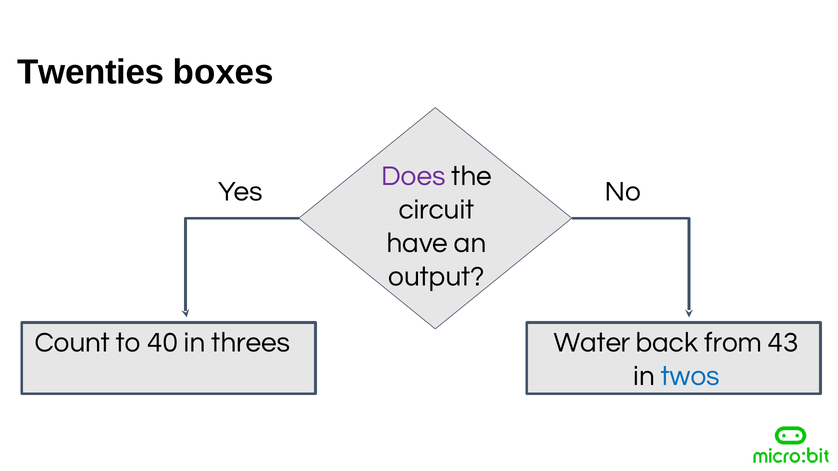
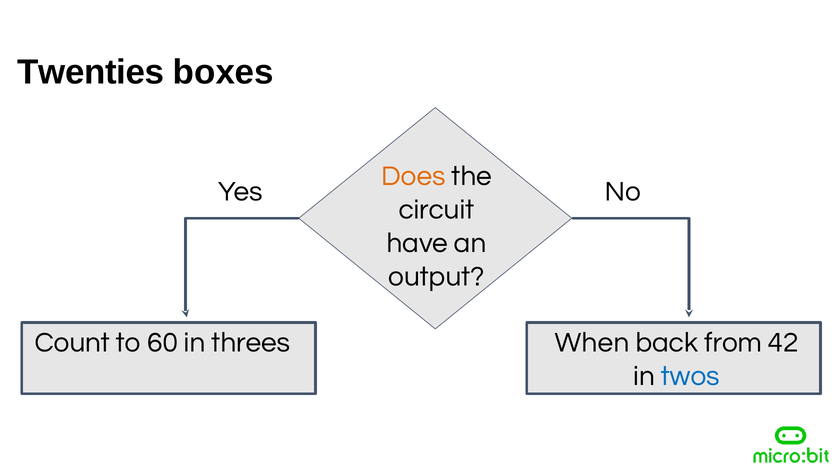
Does colour: purple -> orange (413, 176)
40: 40 -> 60 (163, 343)
Water: Water -> When (592, 343)
43: 43 -> 42 (783, 343)
